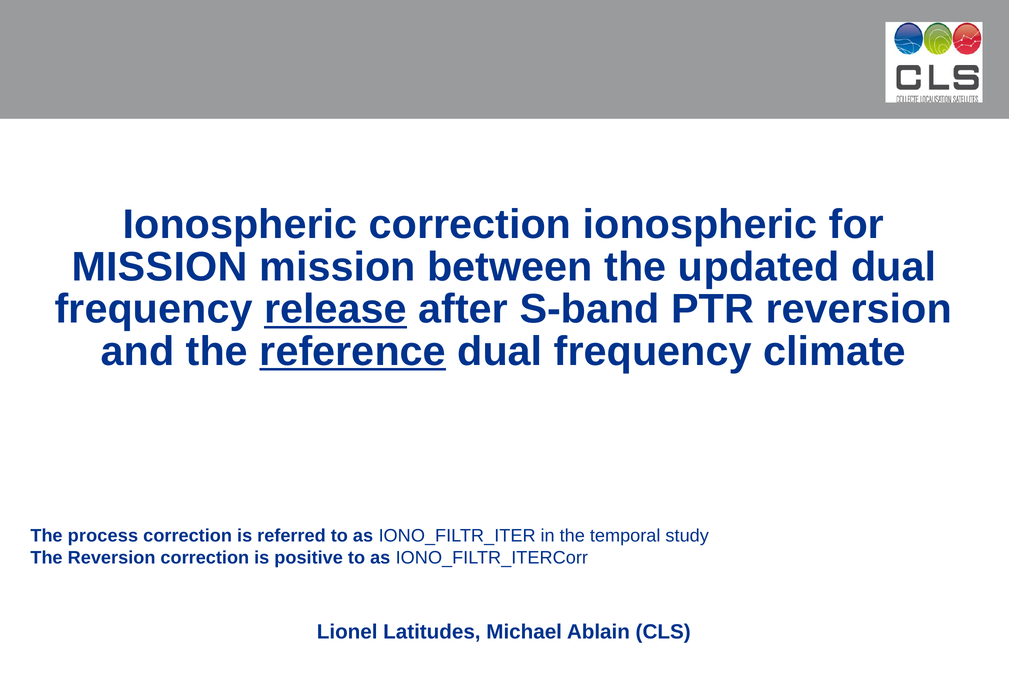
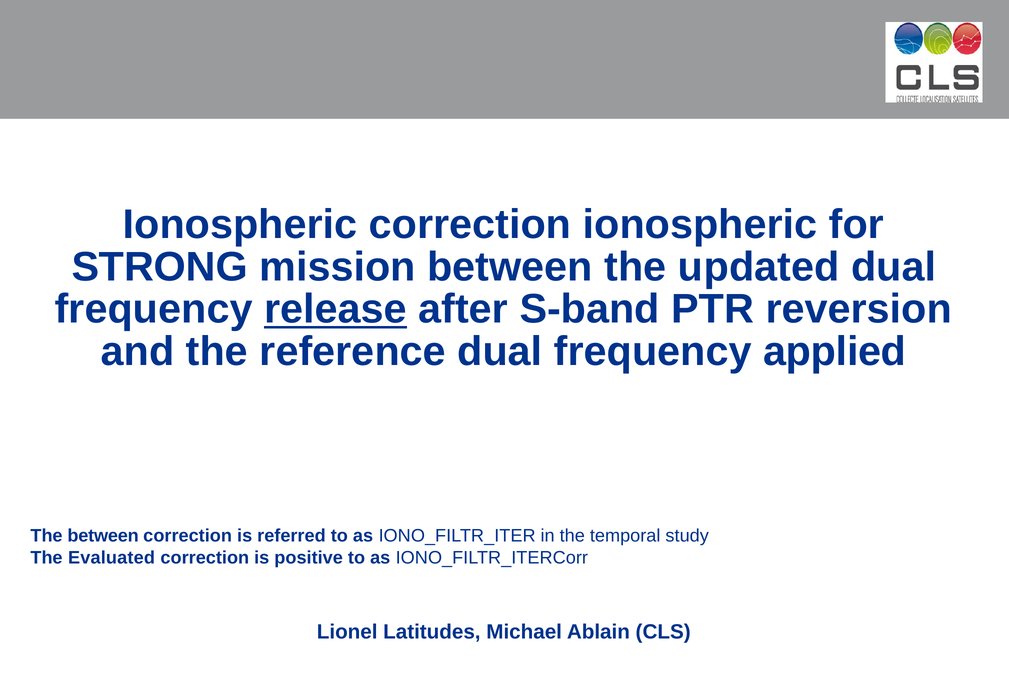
MISSION: MISSION -> STRONG (160, 267)
reference underline: present -> none (353, 352)
climate: climate -> applied (835, 352)
The process: process -> between (103, 536)
The Reversion: Reversion -> Evaluated (111, 558)
